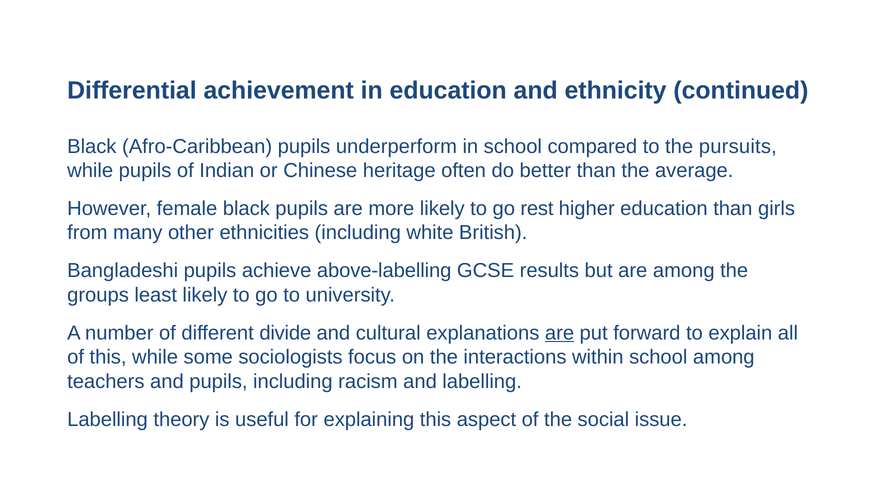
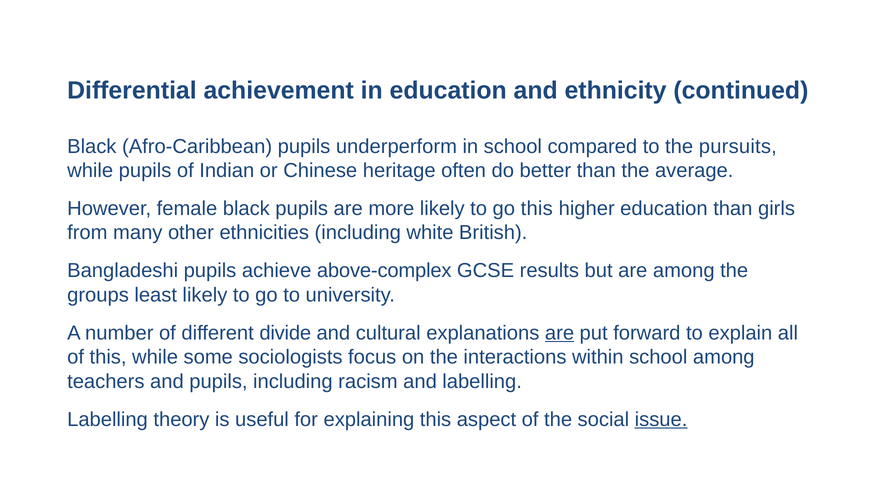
go rest: rest -> this (537, 209)
above-labelling: above-labelling -> above-complex (384, 271)
issue underline: none -> present (661, 419)
